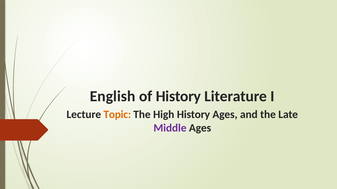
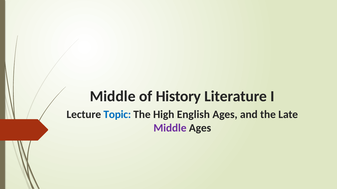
English: English -> Middle (113, 97)
Topic colour: orange -> blue (117, 115)
High History: History -> English (193, 115)
